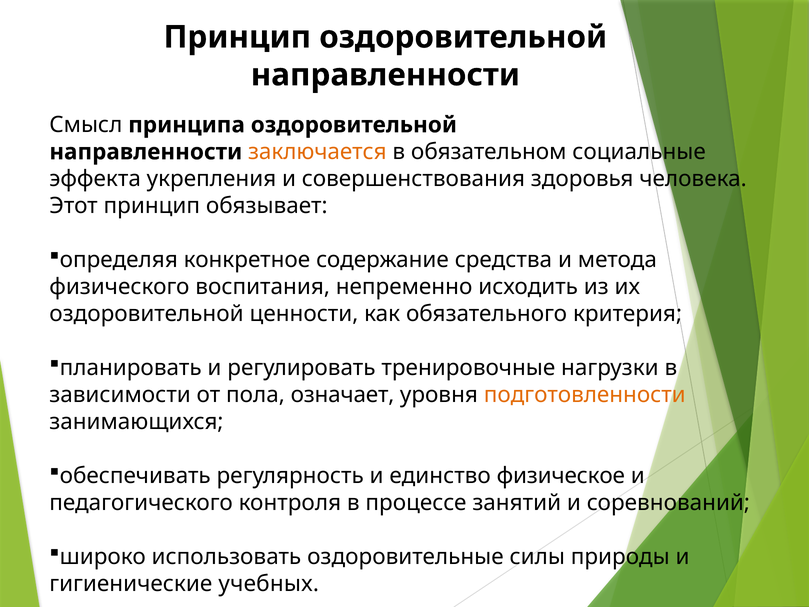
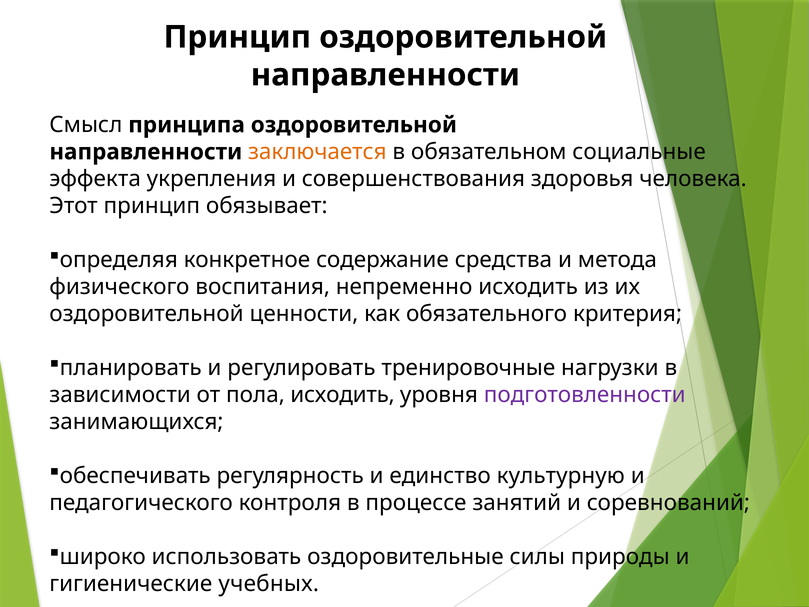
пола означает: означает -> исходить (342, 395)
подготовленности colour: orange -> purple (585, 395)
физическое: физическое -> культурную (561, 476)
